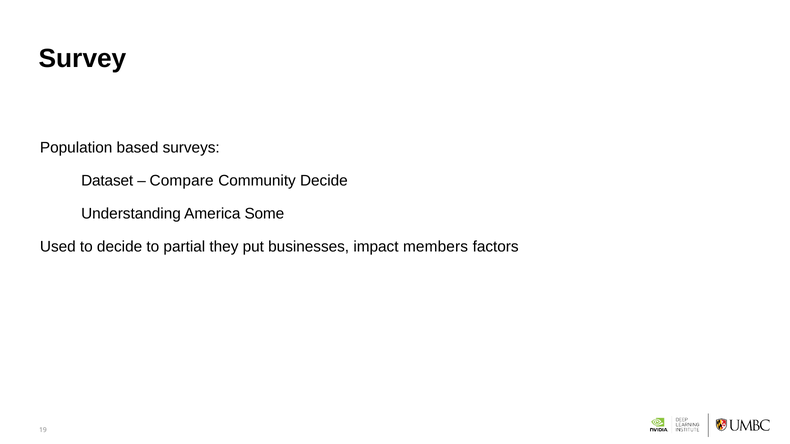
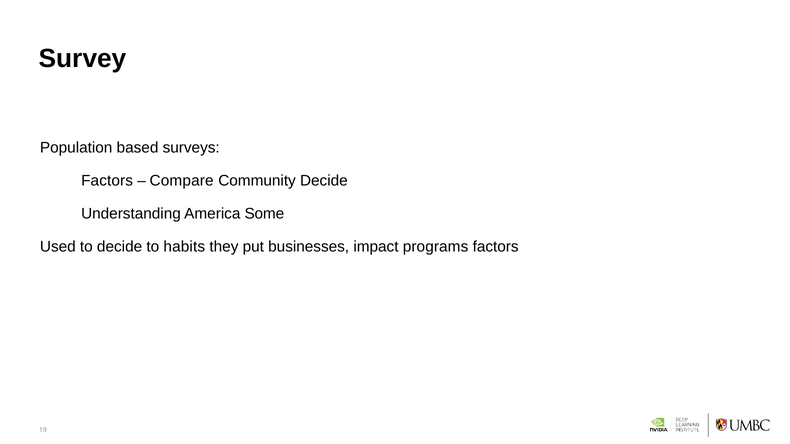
Dataset: Dataset -> Factors (107, 181)
partial: partial -> habits (184, 247)
members: members -> programs (436, 247)
